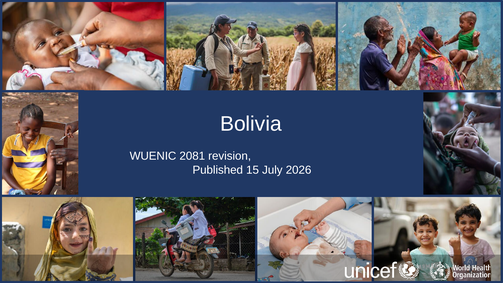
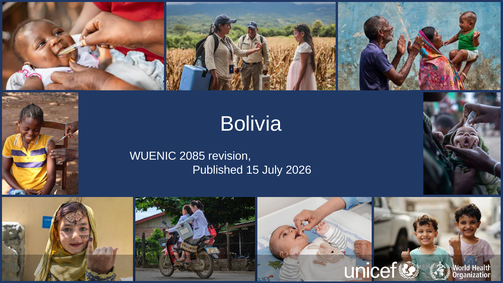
2081: 2081 -> 2085 (192, 156)
